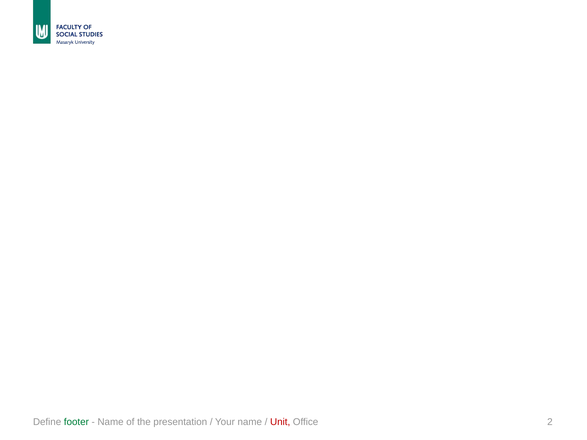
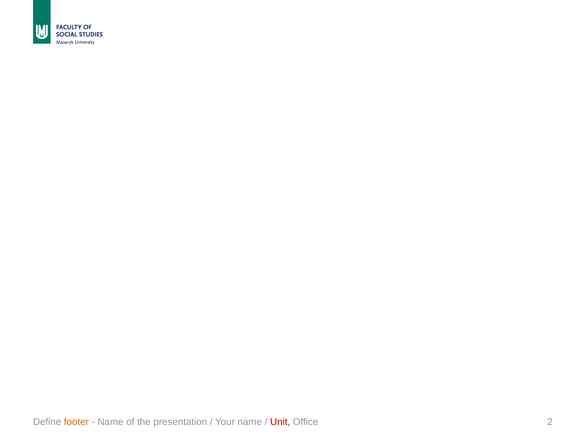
footer colour: green -> orange (76, 422)
